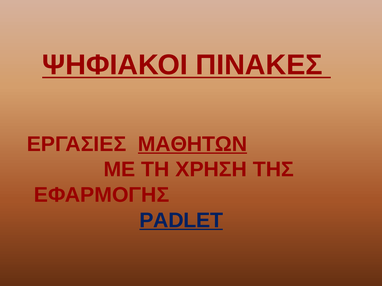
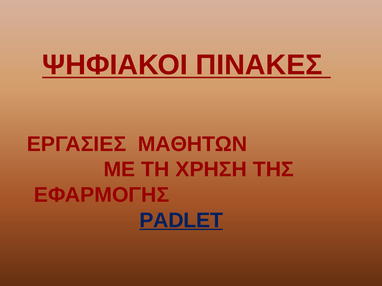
ΜΑΘΗΤΩΝ underline: present -> none (193, 144)
